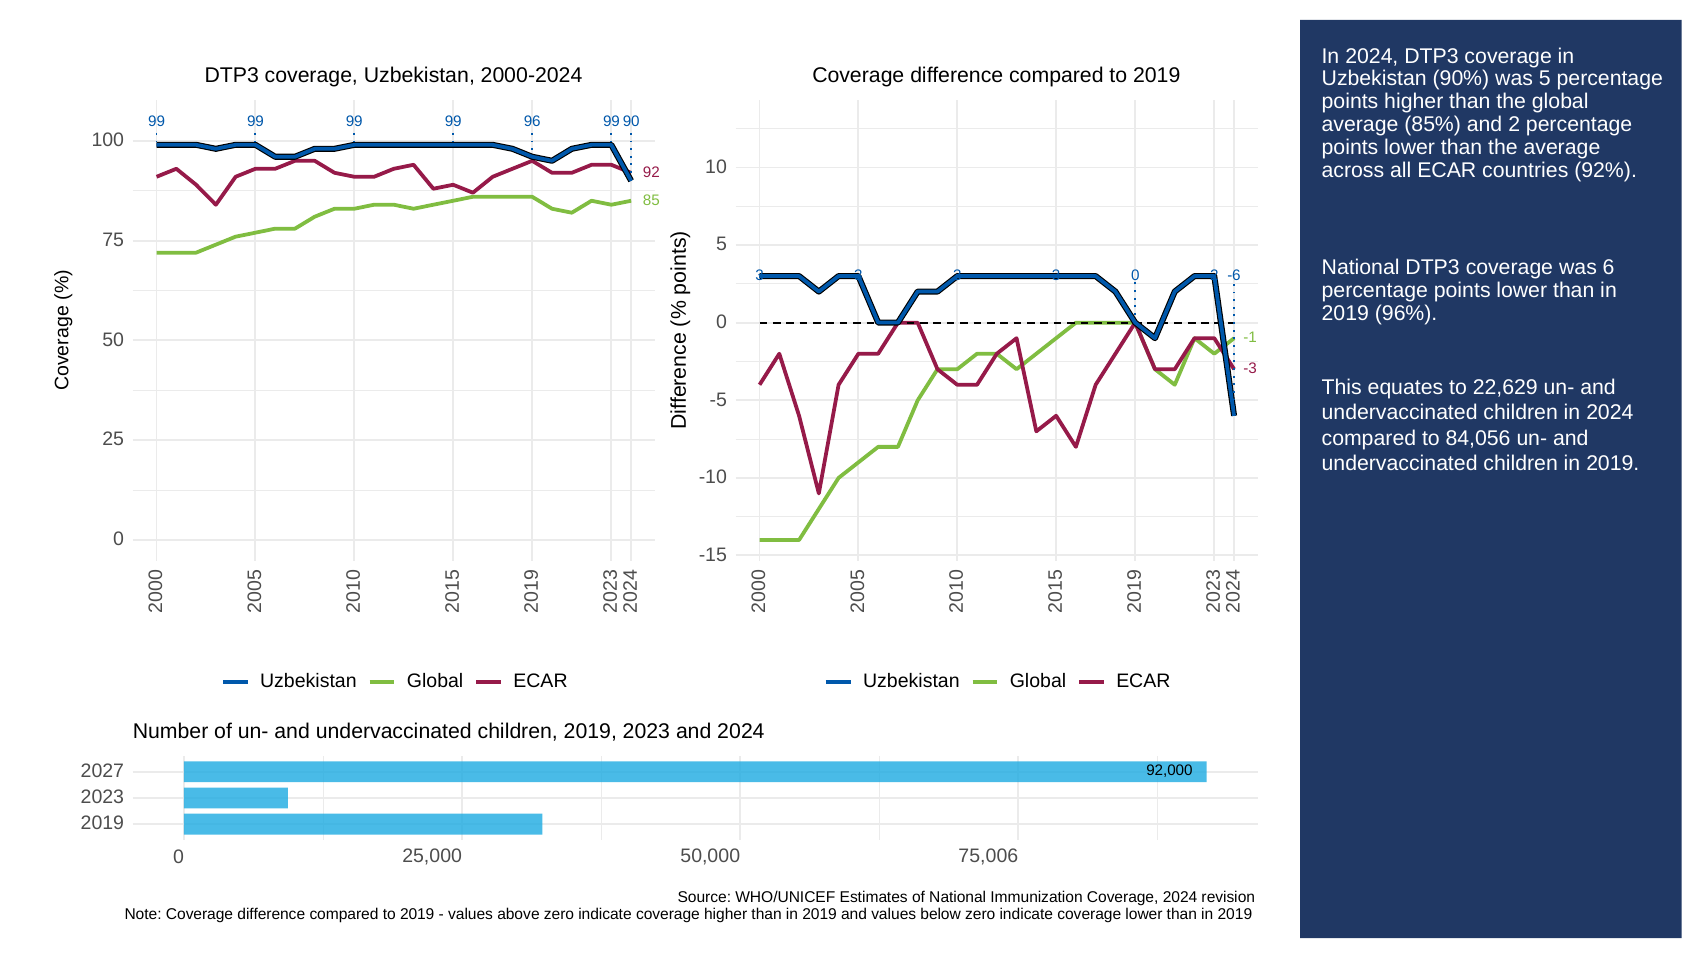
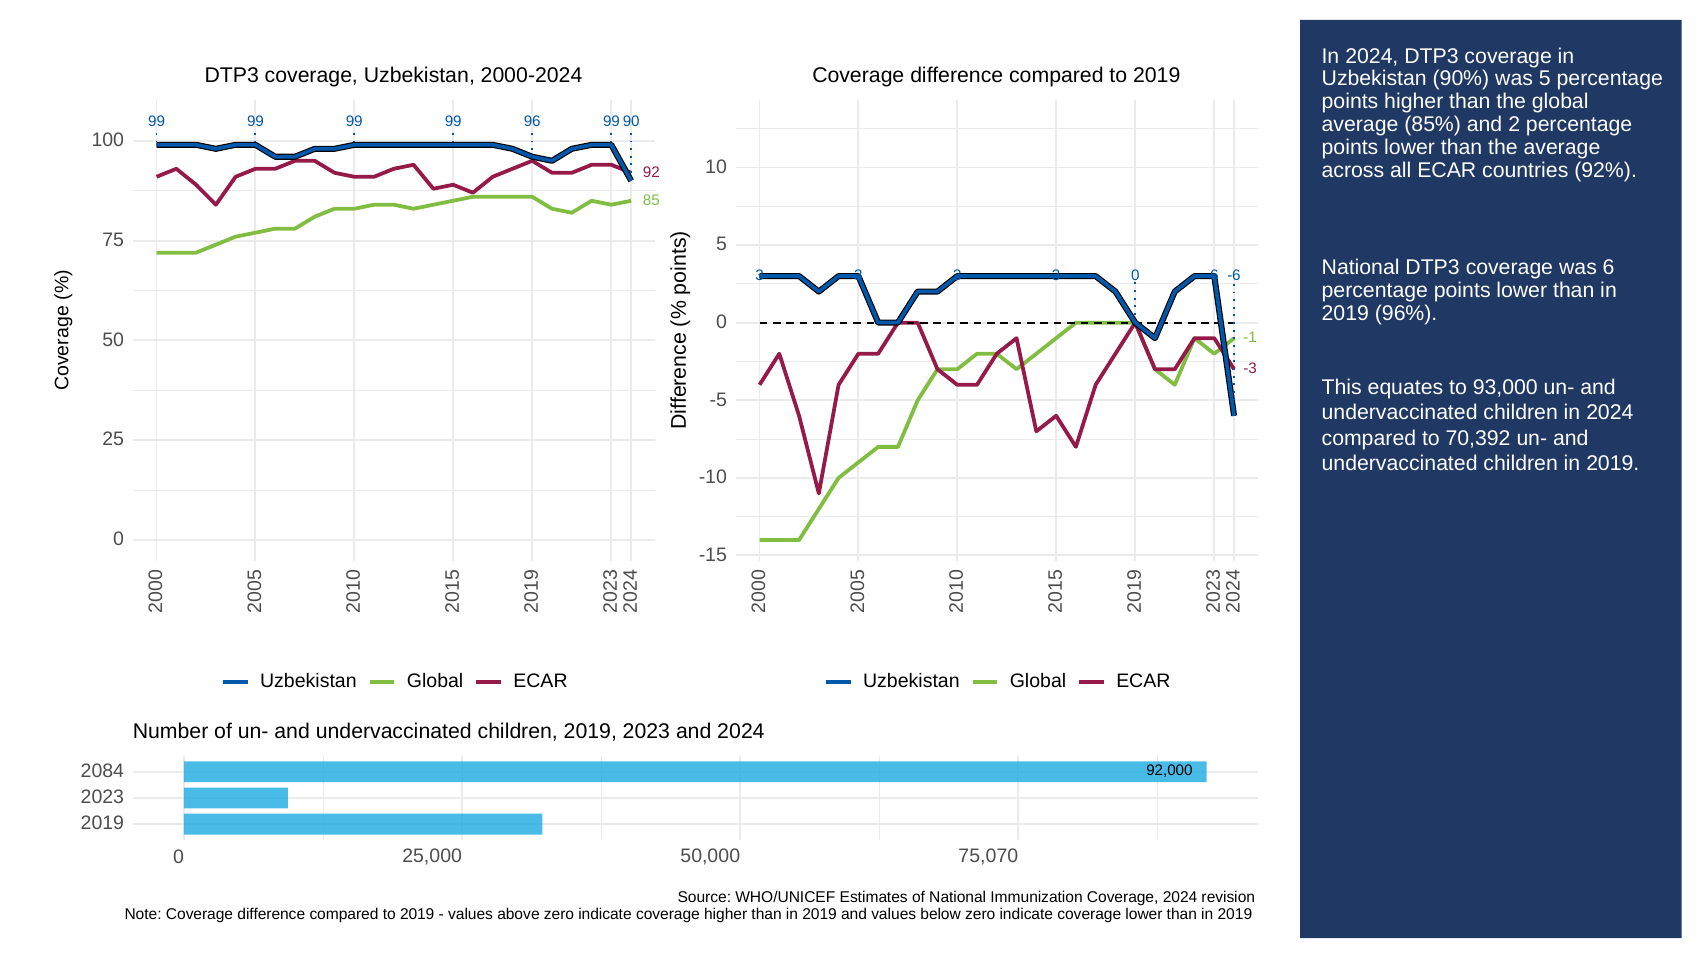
3 0 2: 2 -> 6 (1214, 275)
22,629: 22,629 -> 93,000 (1505, 387)
84,056: 84,056 -> 70,392 (1478, 438)
2027: 2027 -> 2084 (102, 771)
75,006: 75,006 -> 75,070 (988, 856)
